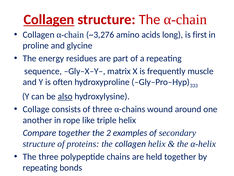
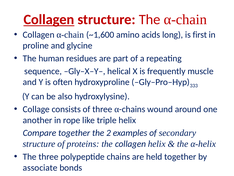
~3,276: ~3,276 -> ~1,600 (100, 35)
energy: energy -> human (51, 58)
matrix: matrix -> helical (119, 71)
also underline: present -> none (65, 96)
repeating: repeating -> associate (40, 167)
